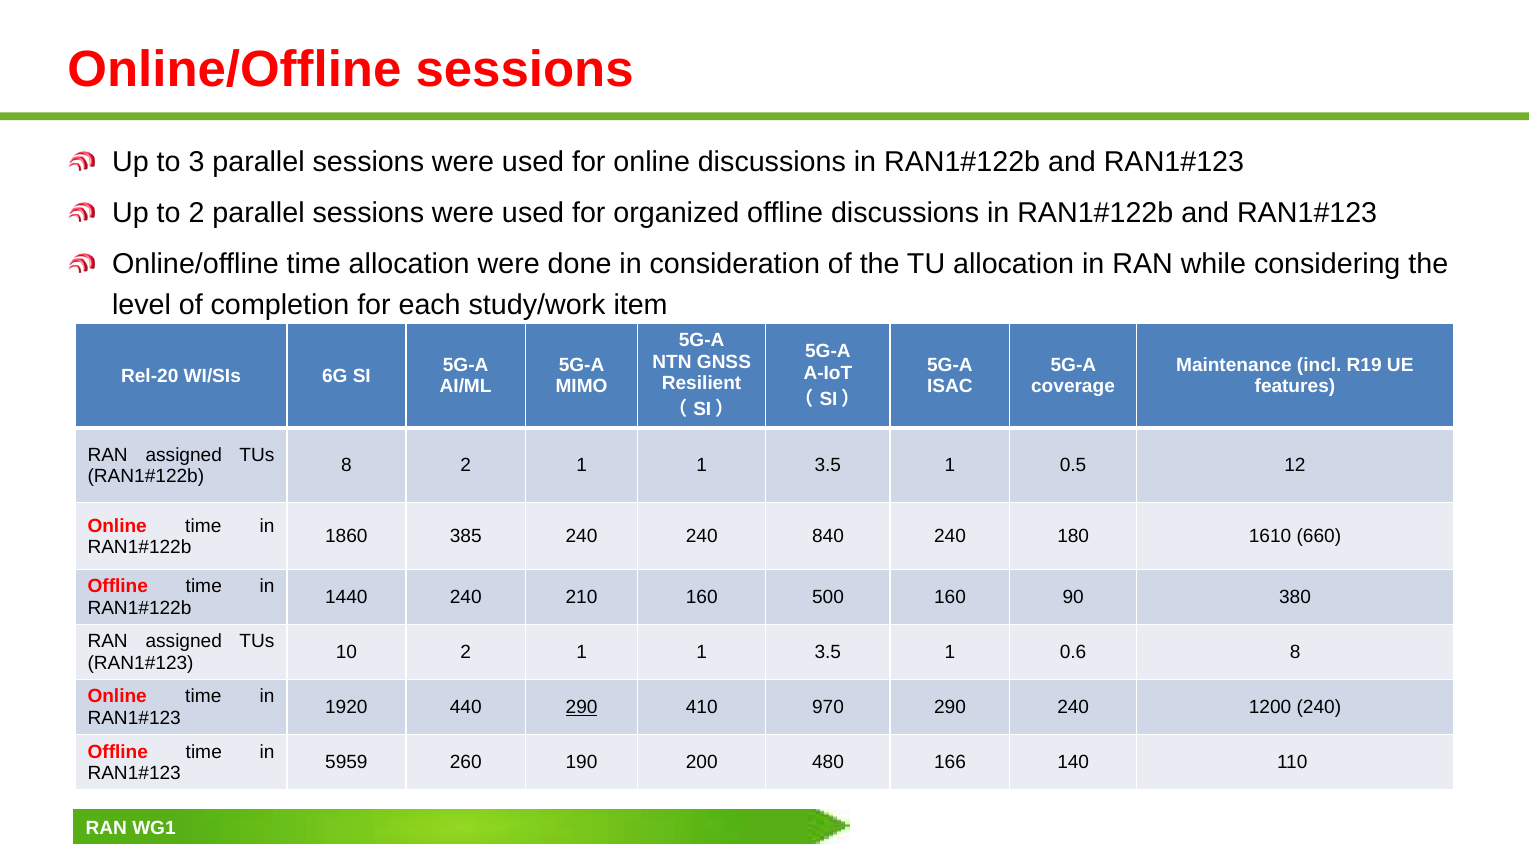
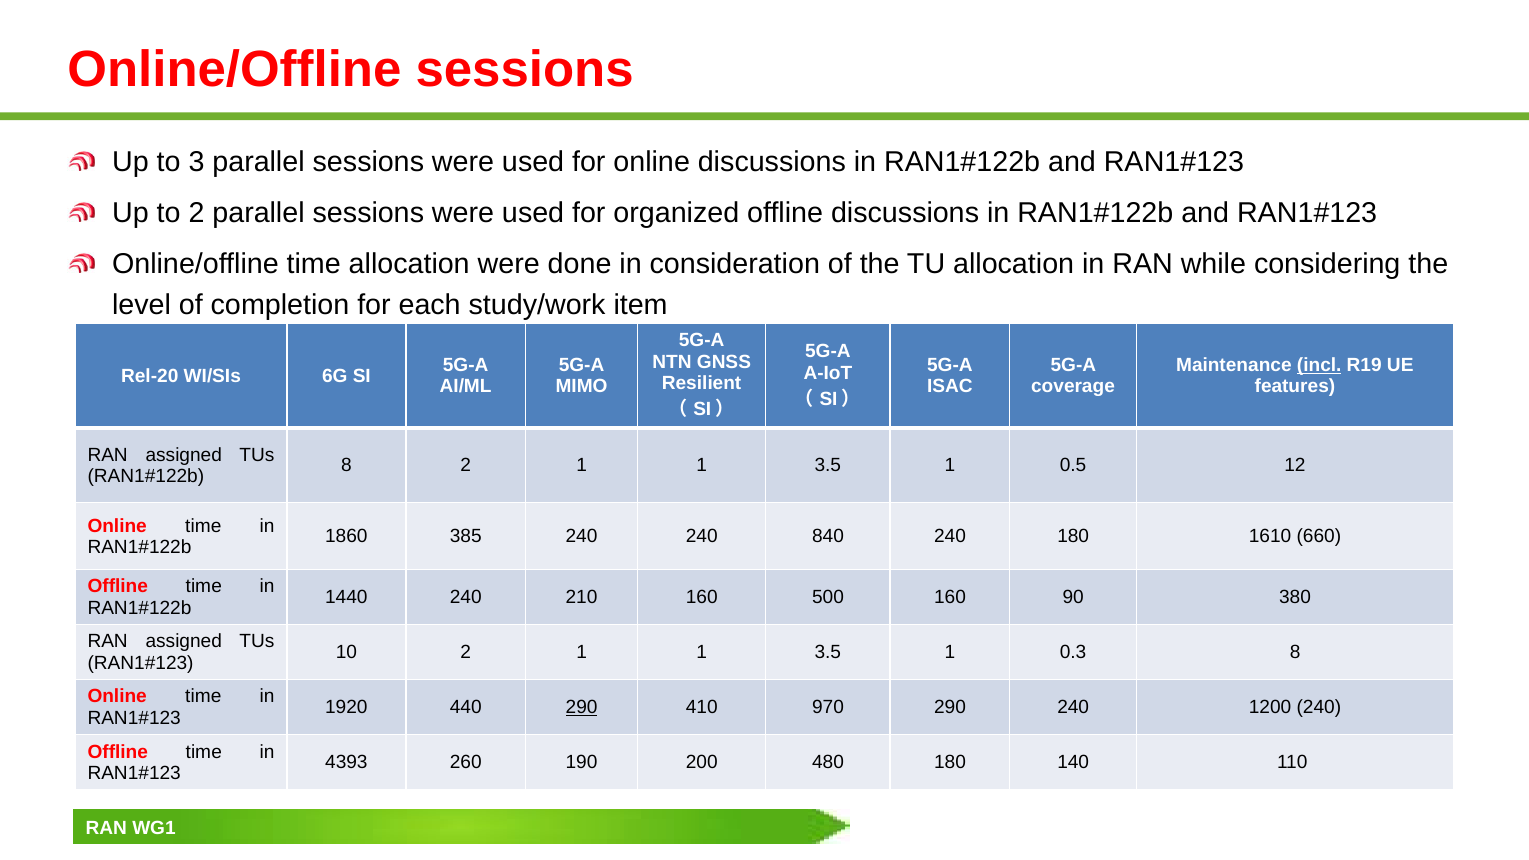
incl underline: none -> present (1319, 365)
0.6: 0.6 -> 0.3 (1073, 652)
5959: 5959 -> 4393 (346, 762)
480 166: 166 -> 180 (950, 762)
